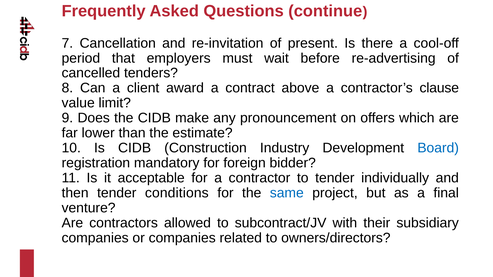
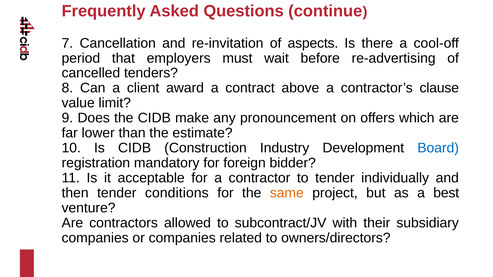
present: present -> aspects (313, 43)
same colour: blue -> orange (287, 193)
final: final -> best (446, 193)
